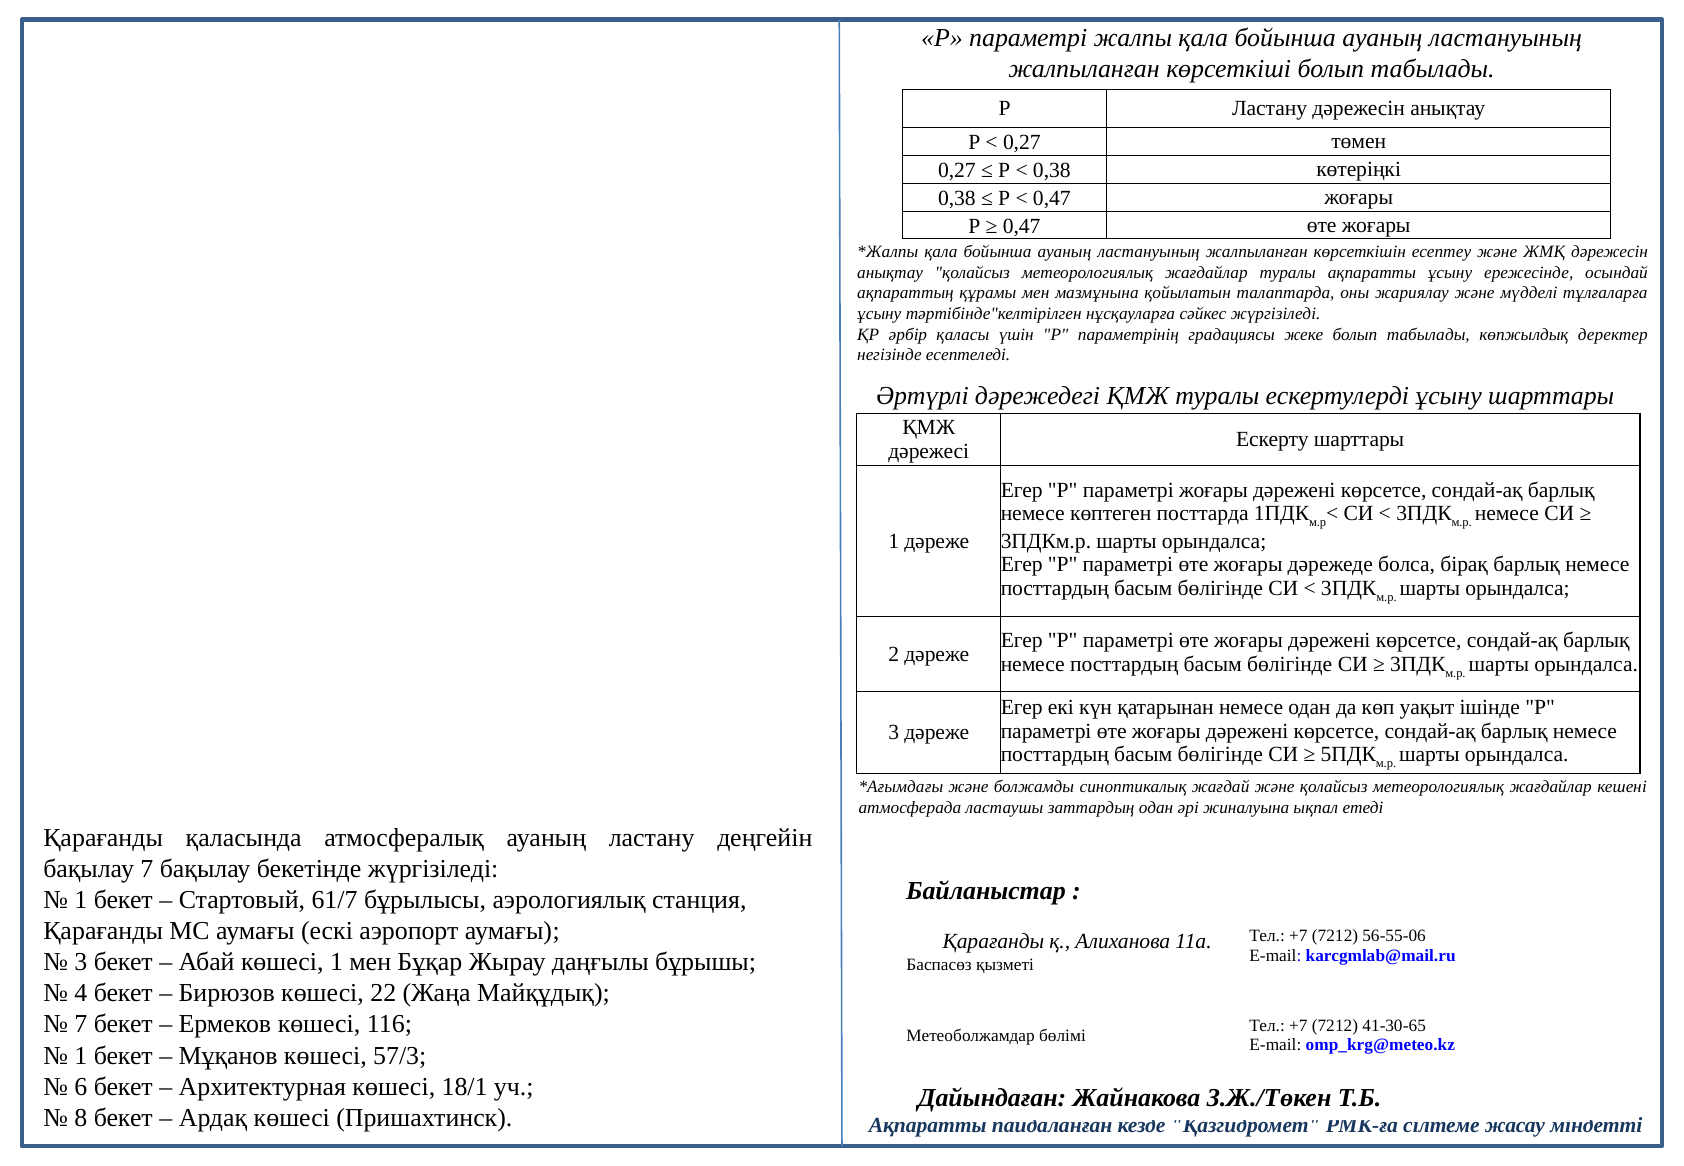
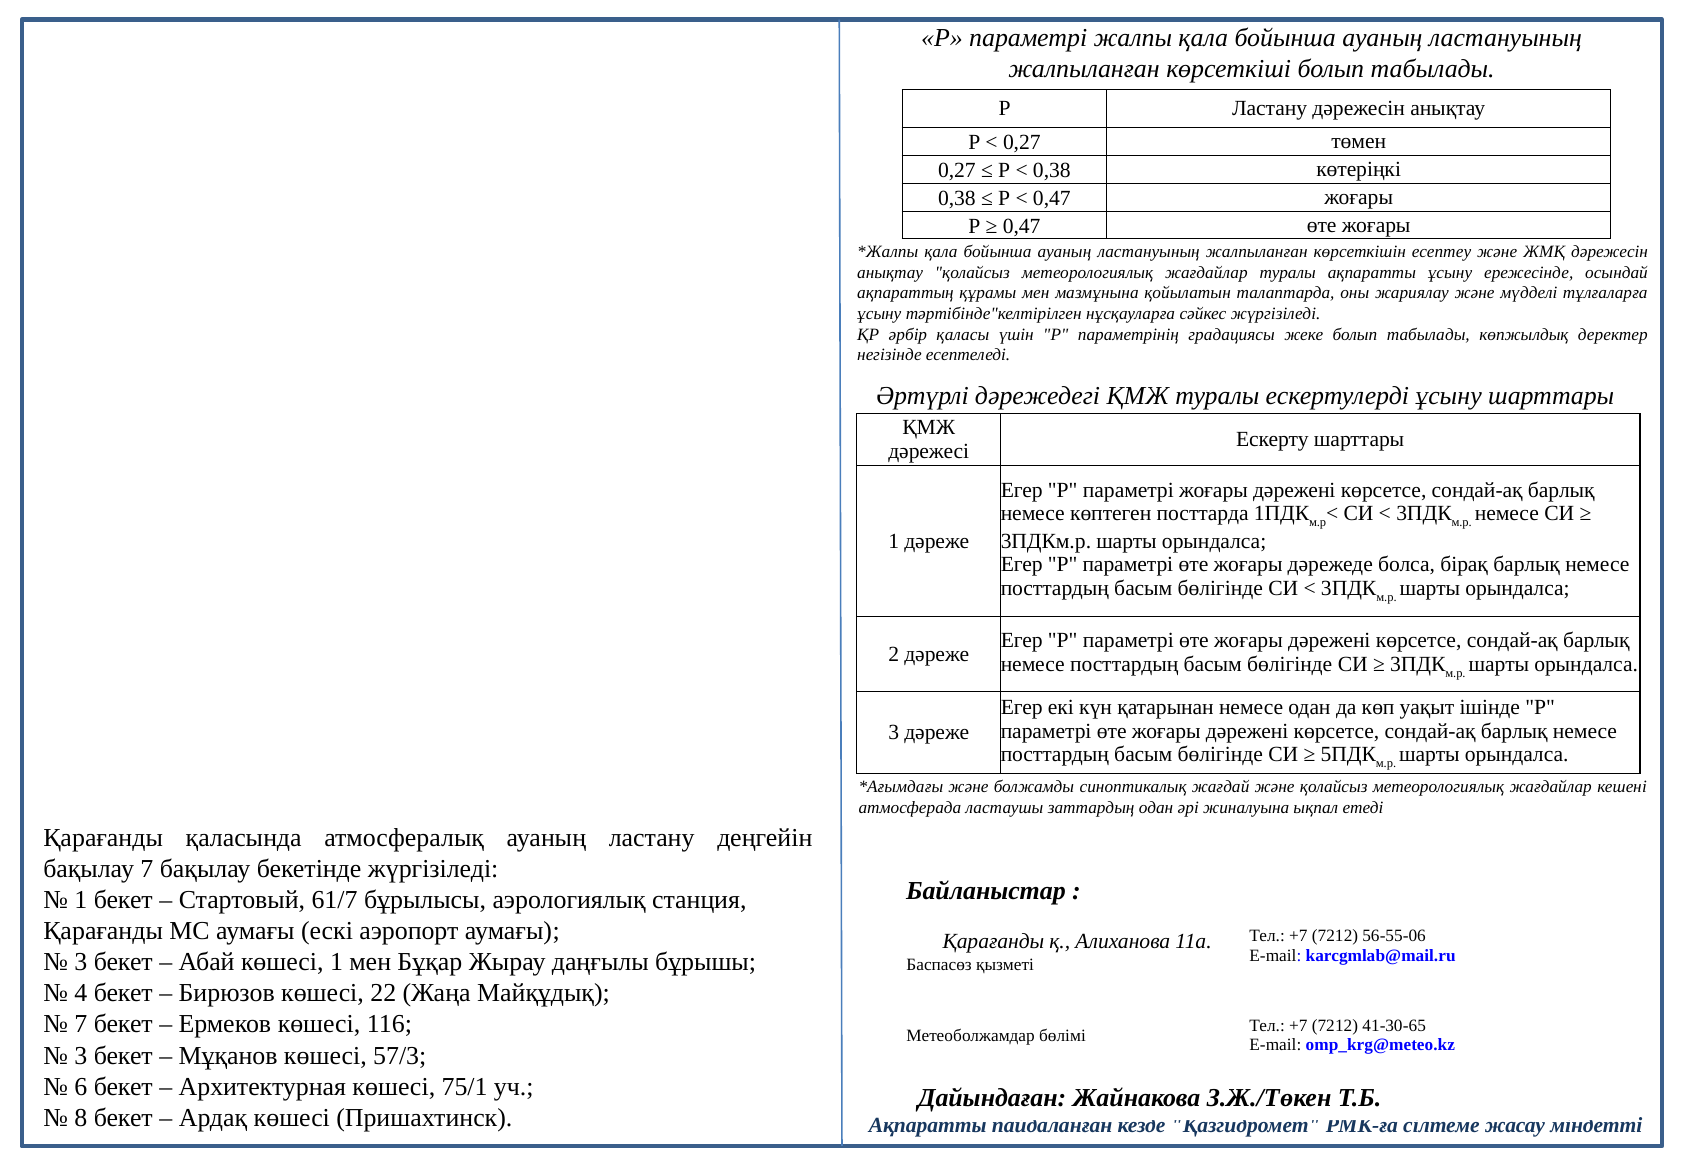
1: 1 -> 3 (81, 1055)
18/1: 18/1 -> 75/1 (465, 1086)
